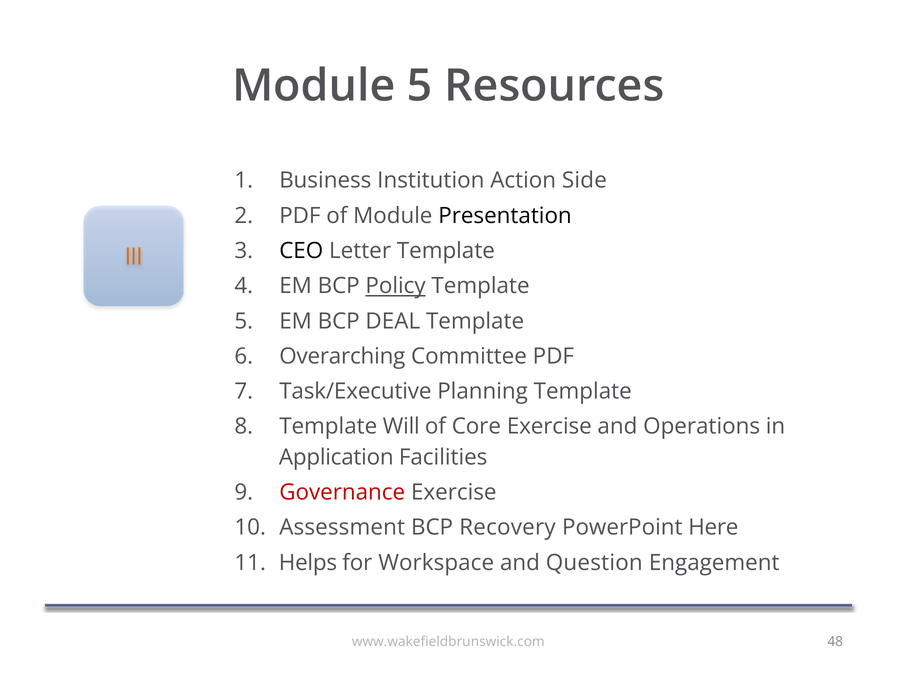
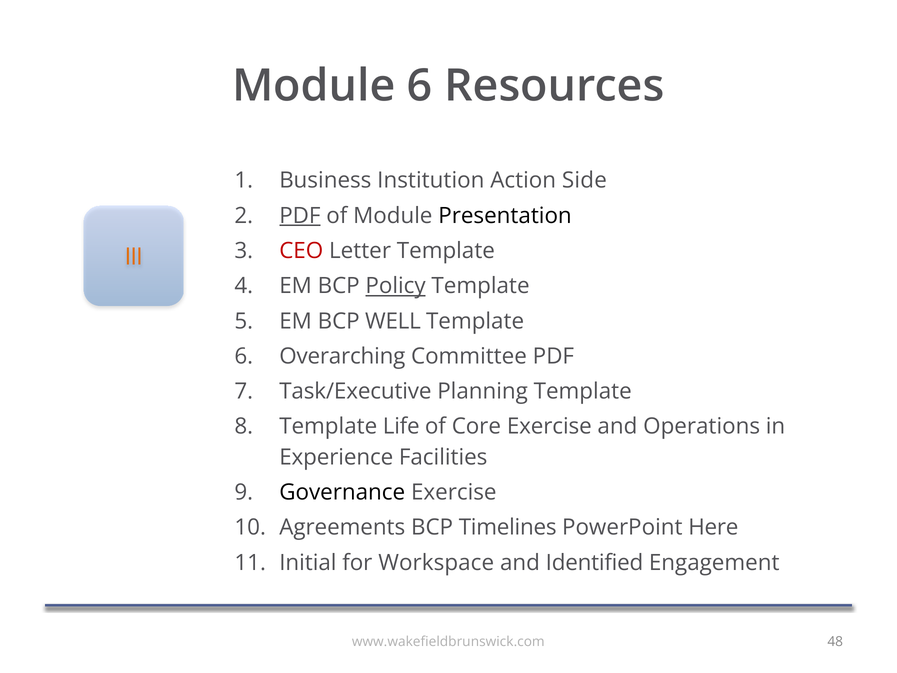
Module 5: 5 -> 6 (420, 86)
PDF underline: none -> present (300, 216)
CEO colour: black -> red (301, 251)
DEAL: DEAL -> WELL (393, 321)
Will: Will -> Life (401, 426)
Application: Application -> Experience (336, 457)
Governance colour: red -> black (342, 492)
Assessment: Assessment -> Agreements (342, 527)
Recovery: Recovery -> Timelines (508, 527)
Helps: Helps -> Initial (308, 562)
Question: Question -> Identified (594, 562)
